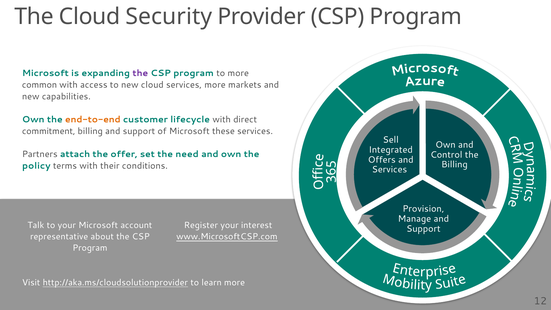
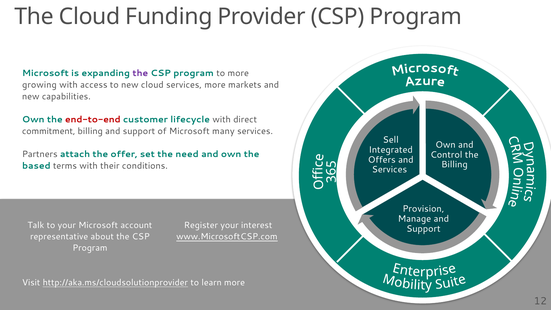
Security: Security -> Funding (169, 17)
common: common -> growing (39, 85)
end-to-end colour: orange -> red (93, 119)
these: these -> many (223, 131)
policy: policy -> based (36, 166)
